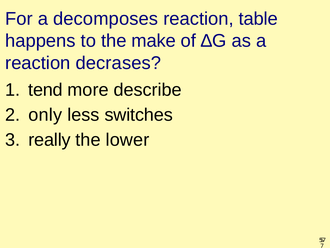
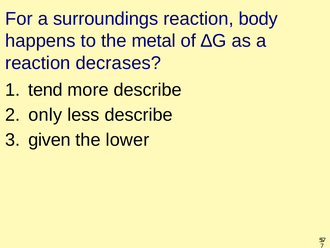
decomposes: decomposes -> surroundings (106, 19)
table: table -> body (258, 19)
make: make -> metal (154, 41)
less switches: switches -> describe (139, 115)
really: really -> given (50, 140)
